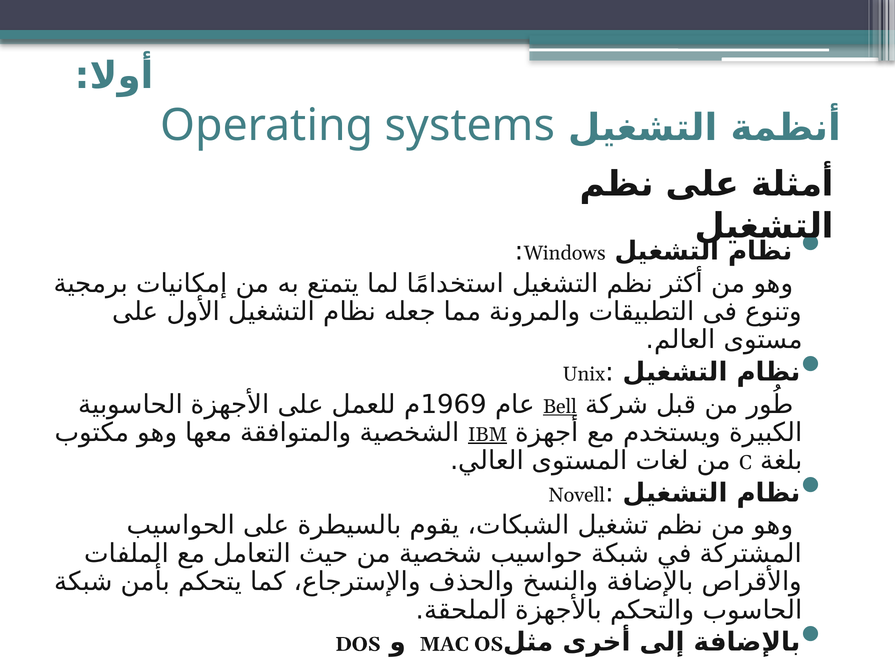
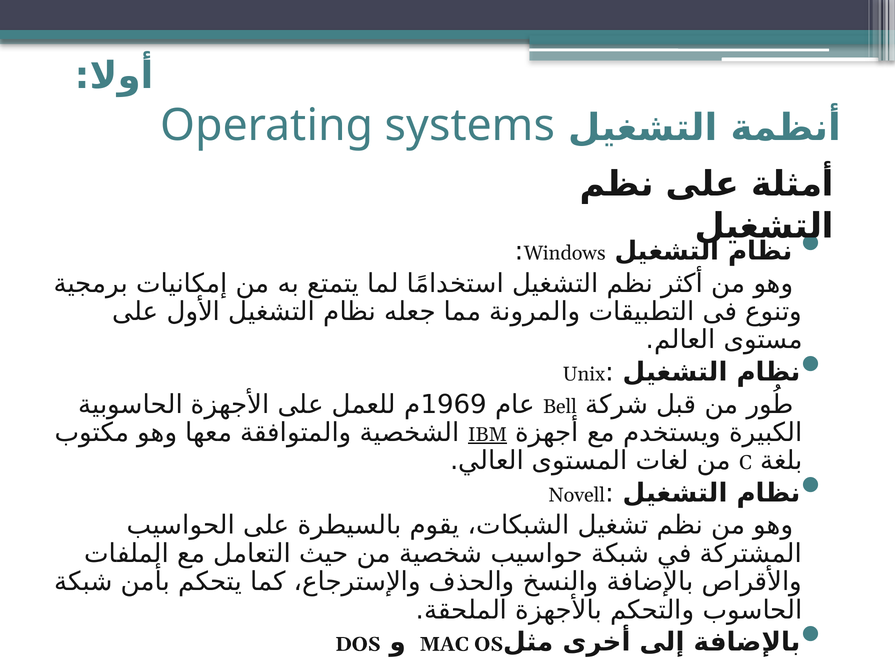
Bell underline: present -> none (560, 407)
